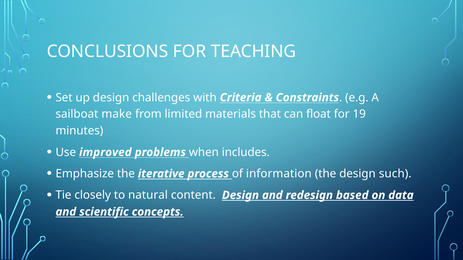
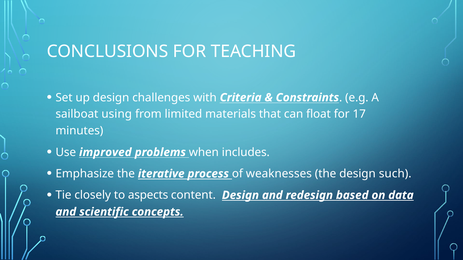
make: make -> using (117, 114)
19: 19 -> 17 (359, 114)
information: information -> weaknesses (279, 174)
natural: natural -> aspects (148, 196)
